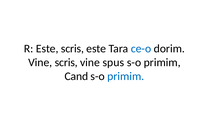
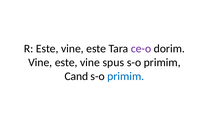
R Este scris: scris -> vine (72, 49)
ce-o colour: blue -> purple (141, 49)
scris: scris -> este (66, 63)
